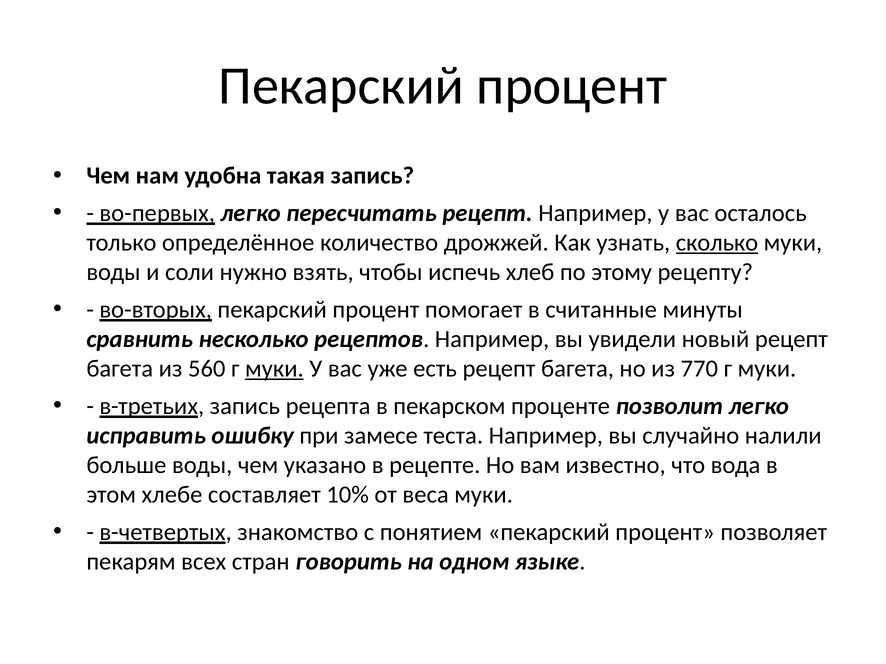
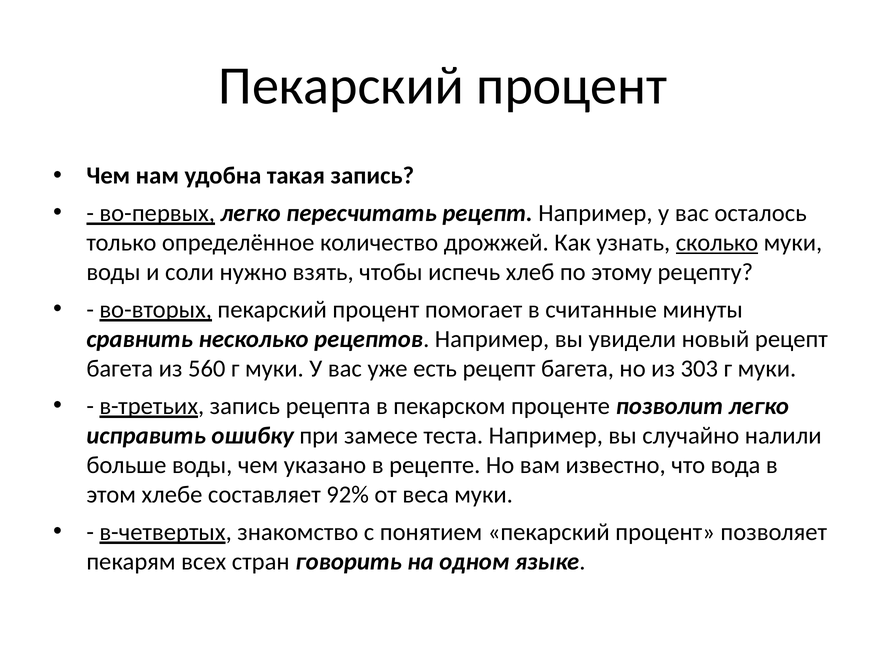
муки underline: present -> none (274, 369)
770: 770 -> 303 (699, 369)
10%: 10% -> 92% (348, 495)
